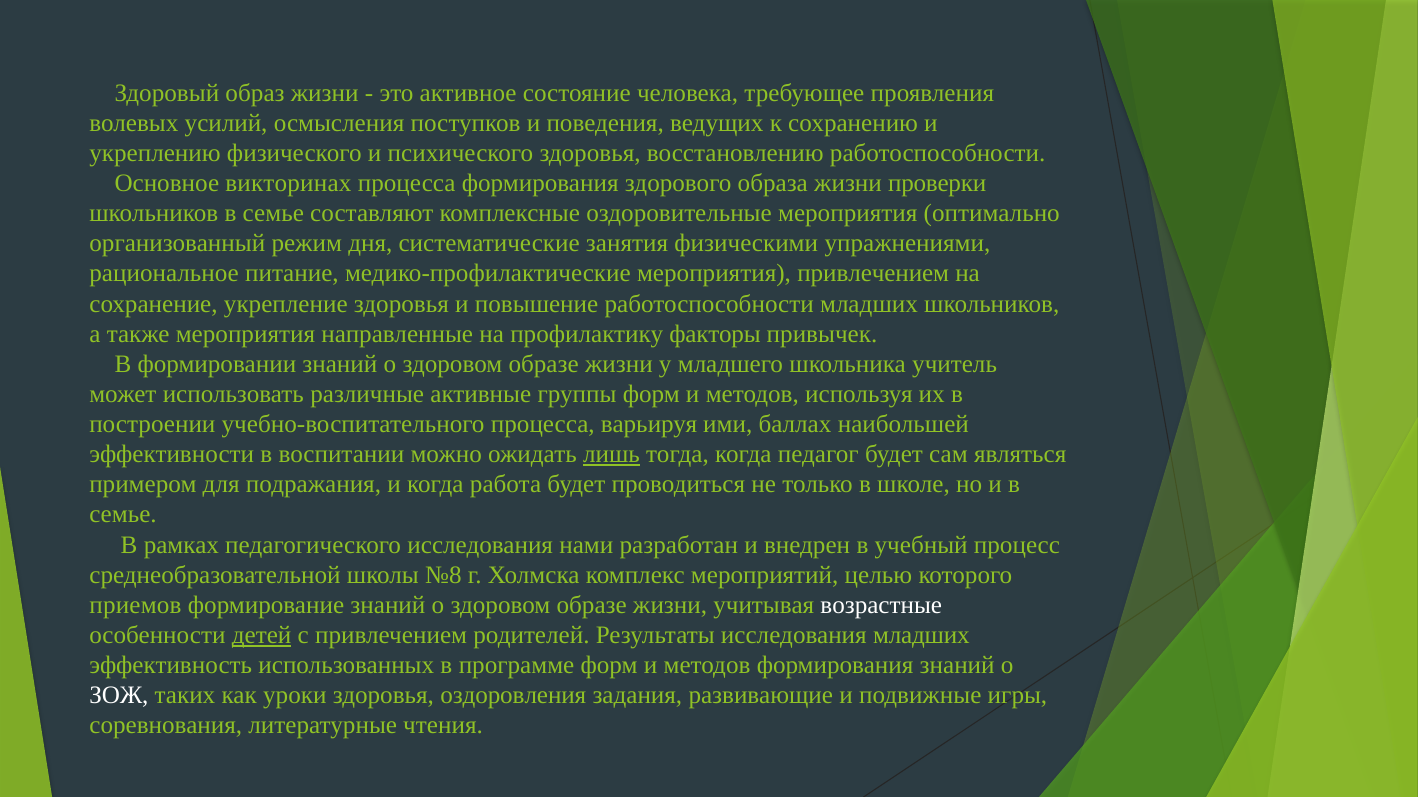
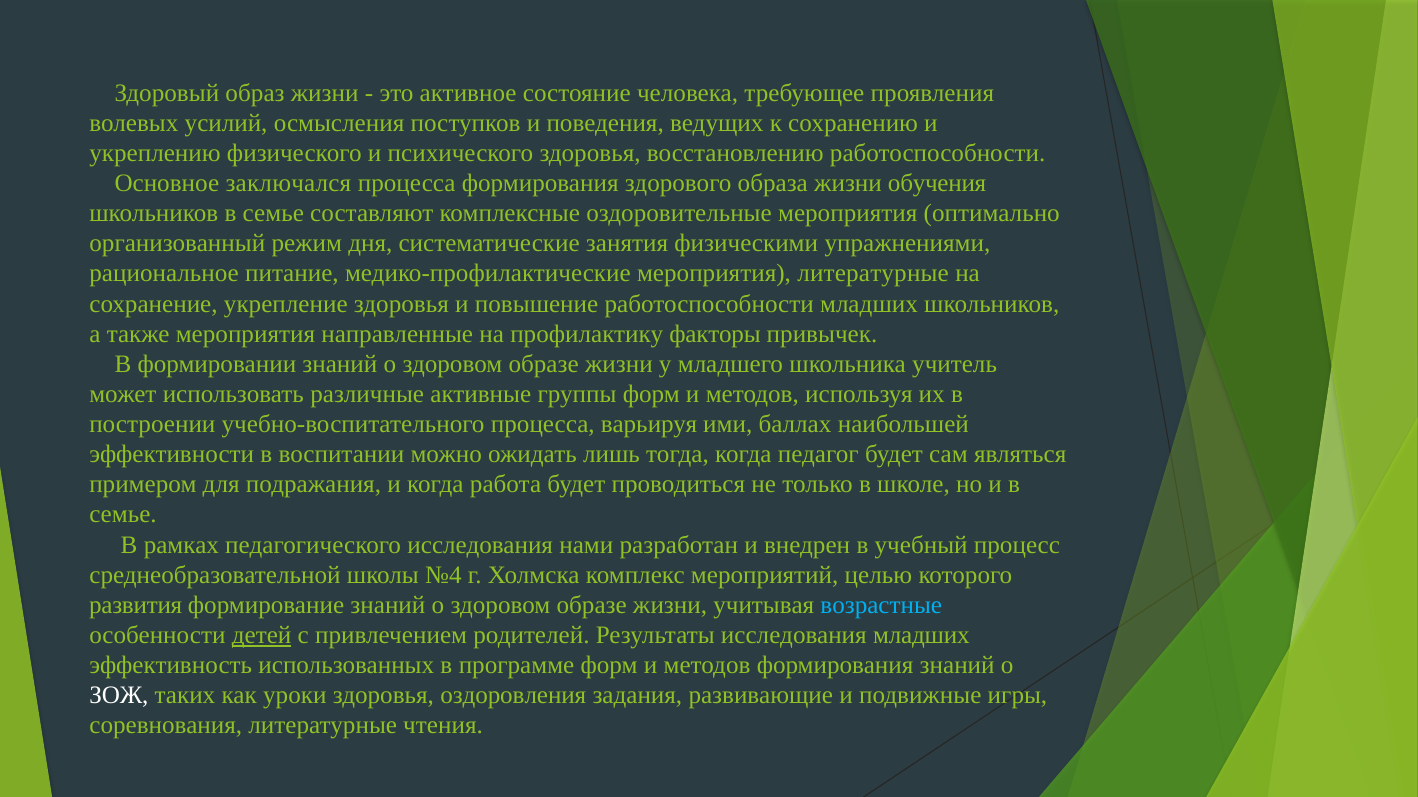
викторинах: викторинах -> заключался (288, 183)
проверки: проверки -> обучения (937, 183)
мероприятия привлечением: привлечением -> литературные (873, 274)
лишь underline: present -> none (611, 455)
№8: №8 -> №4 (443, 575)
приемов: приемов -> развития (136, 606)
возрастные colour: white -> light blue (881, 606)
